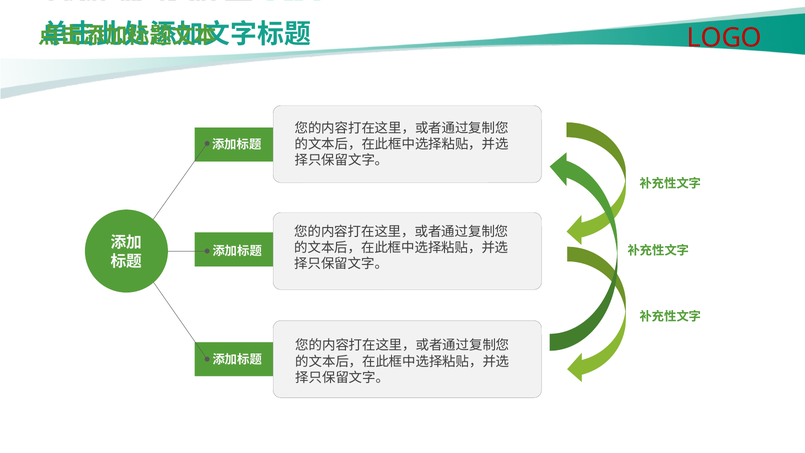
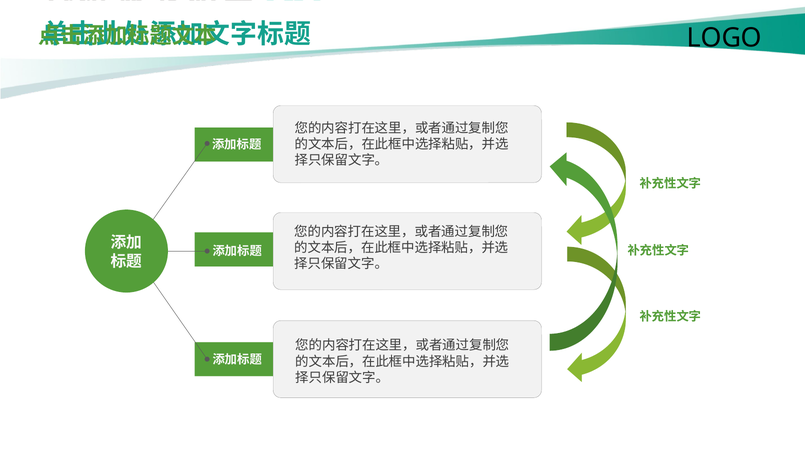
LOGO colour: red -> black (724, 38)
